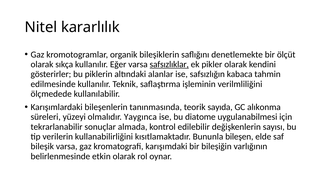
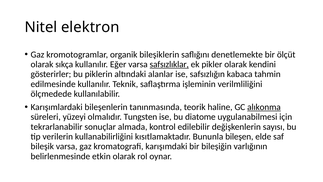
kararlılık: kararlılık -> elektron (90, 27)
sayıda: sayıda -> haline (220, 107)
alıkonma underline: none -> present (264, 107)
Yaygınca: Yaygınca -> Tungsten (140, 117)
